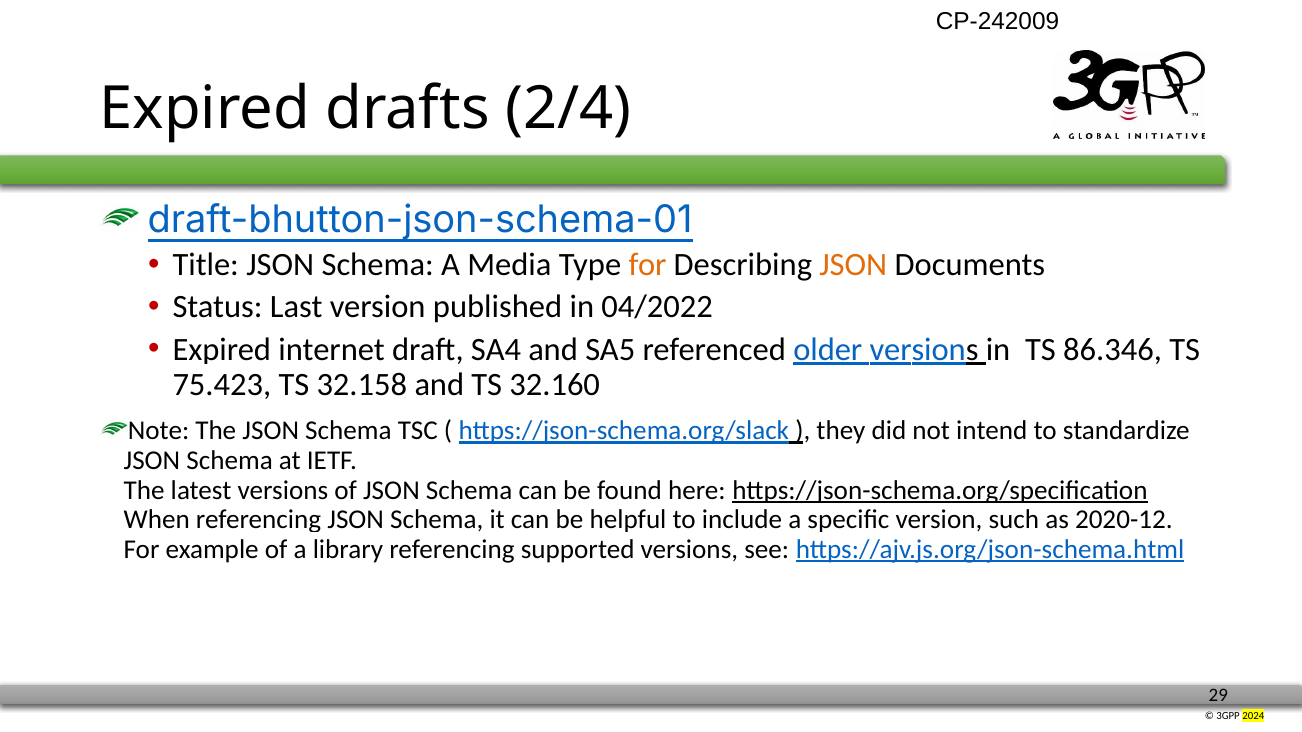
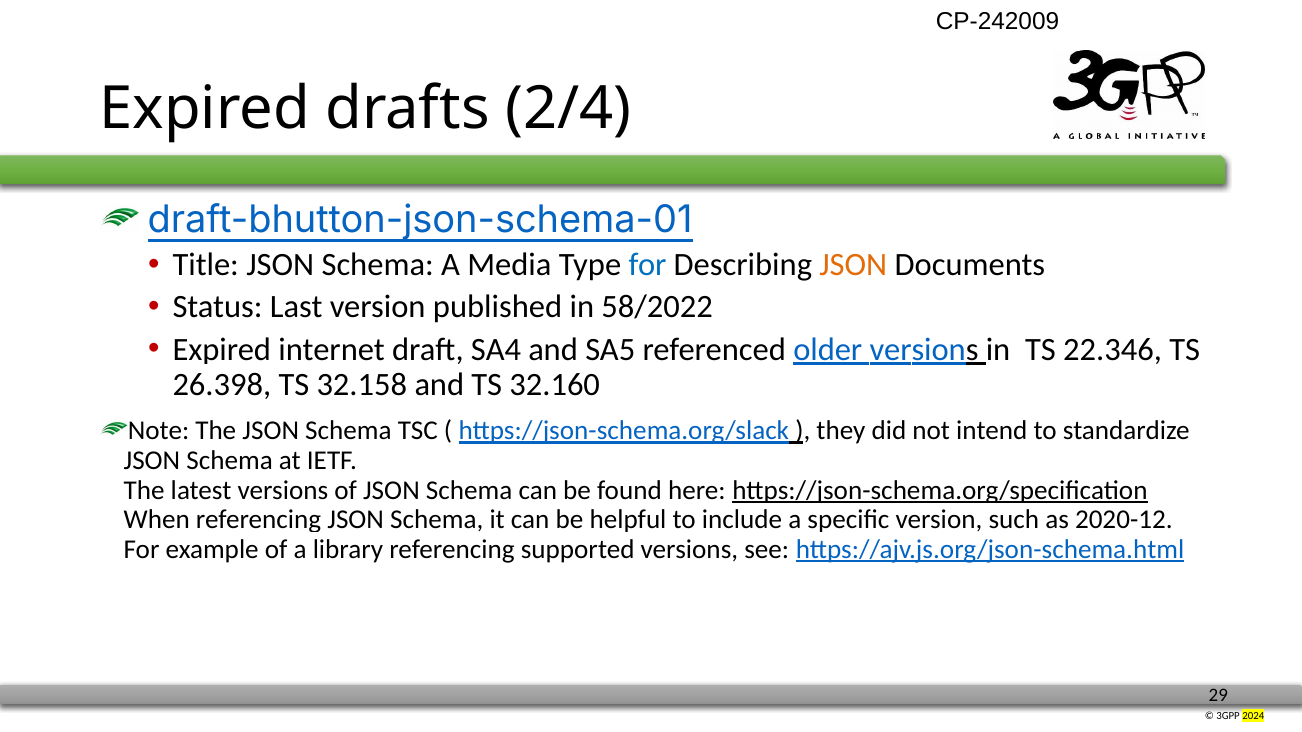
for colour: orange -> blue (648, 265)
04/2022: 04/2022 -> 58/2022 (657, 307)
86.346: 86.346 -> 22.346 (1112, 350)
75.423: 75.423 -> 26.398 (222, 385)
